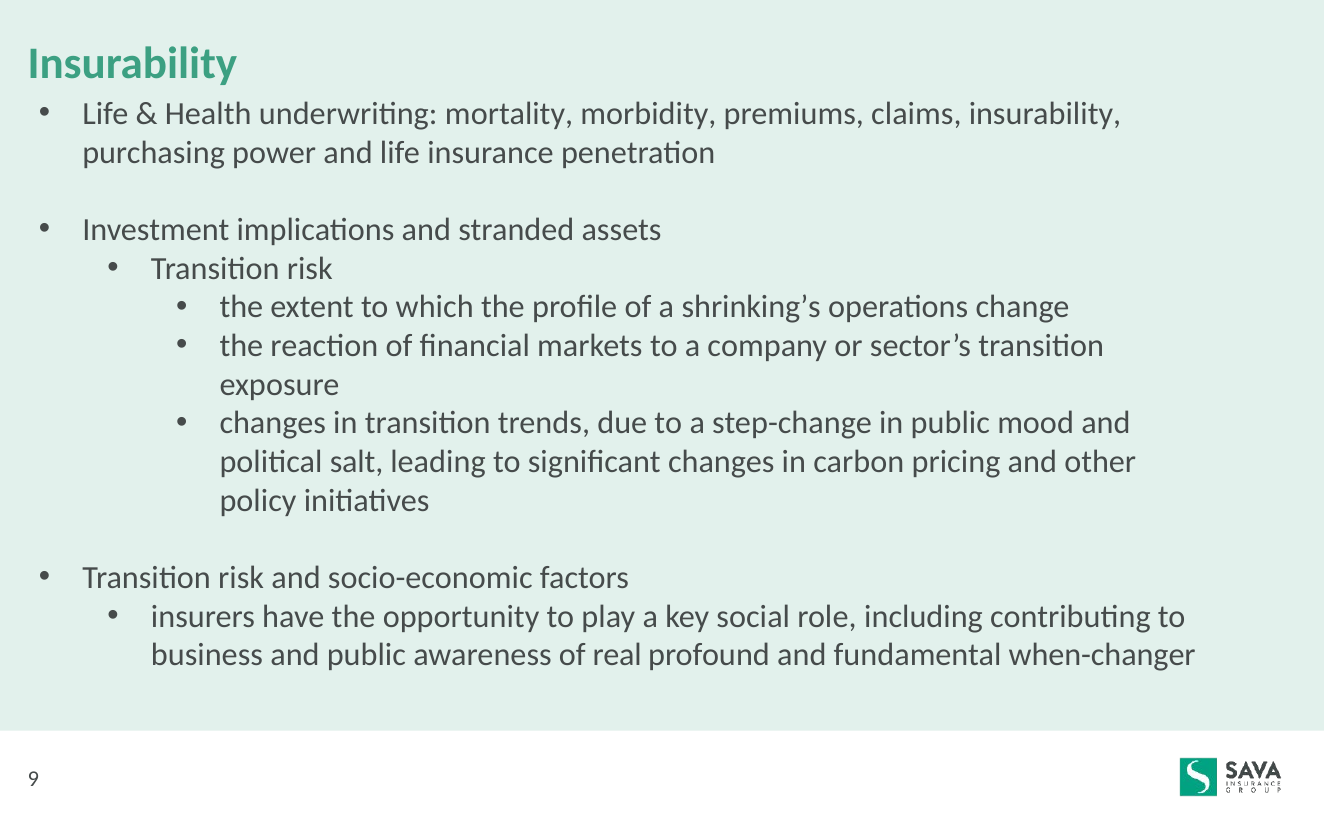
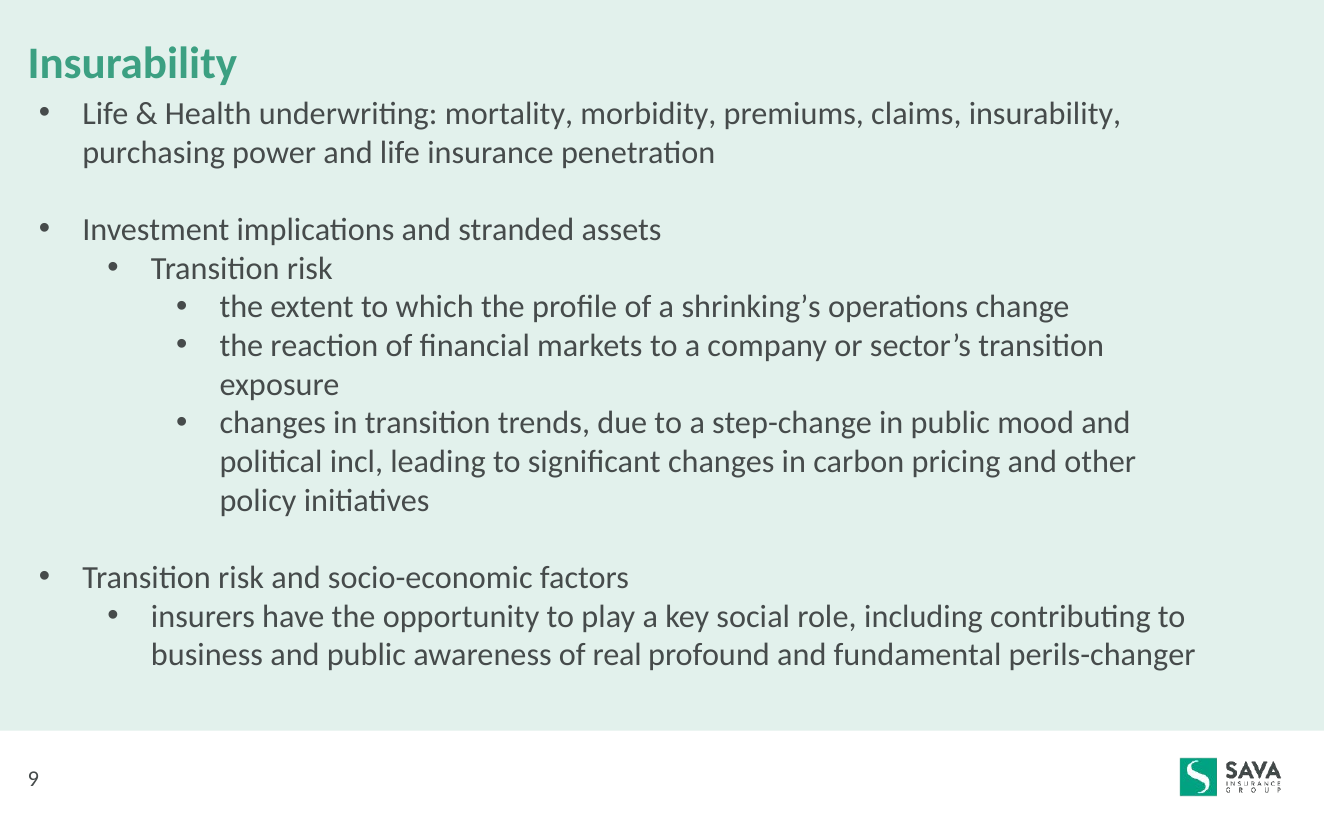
salt: salt -> incl (356, 462)
when-changer: when-changer -> perils-changer (1102, 655)
